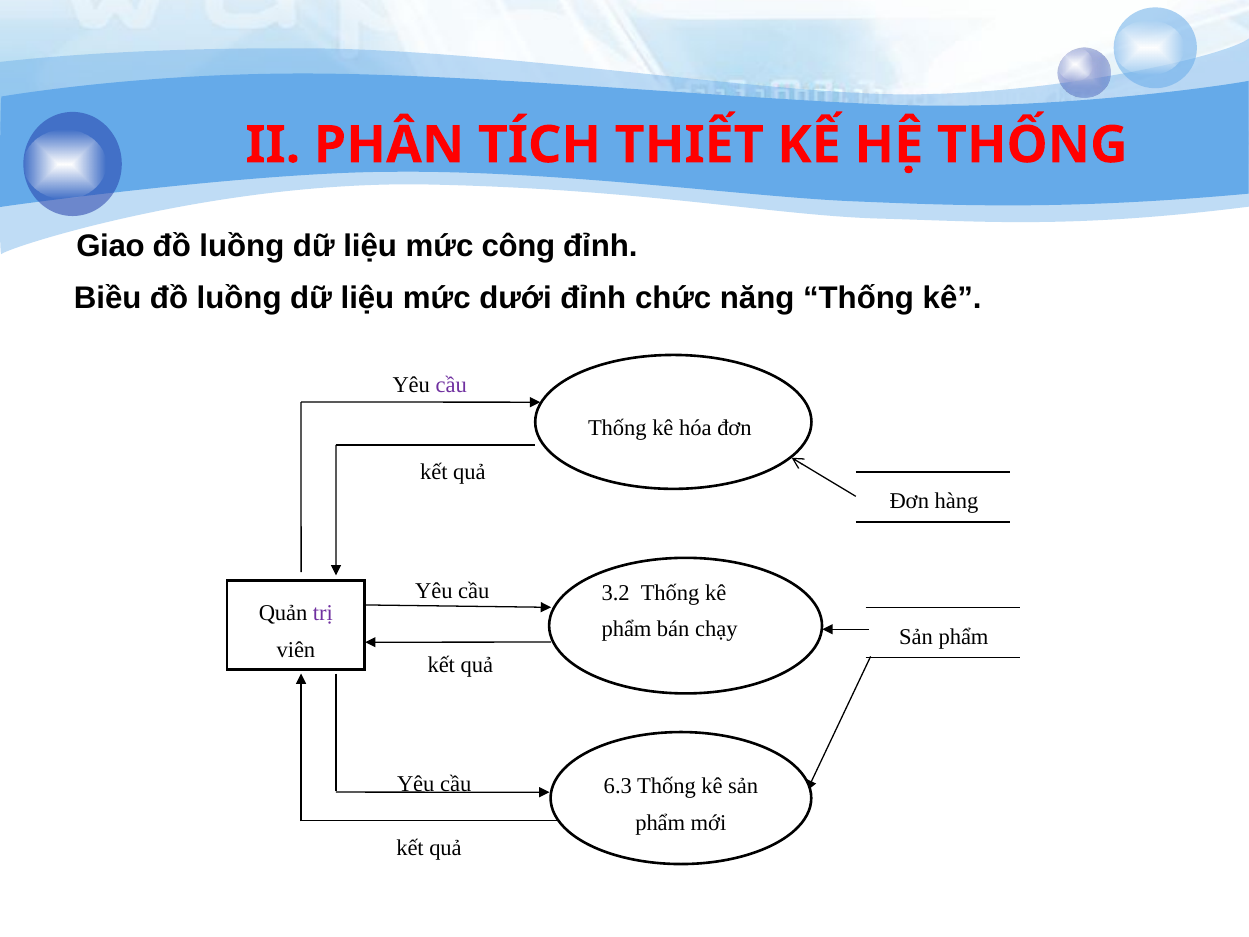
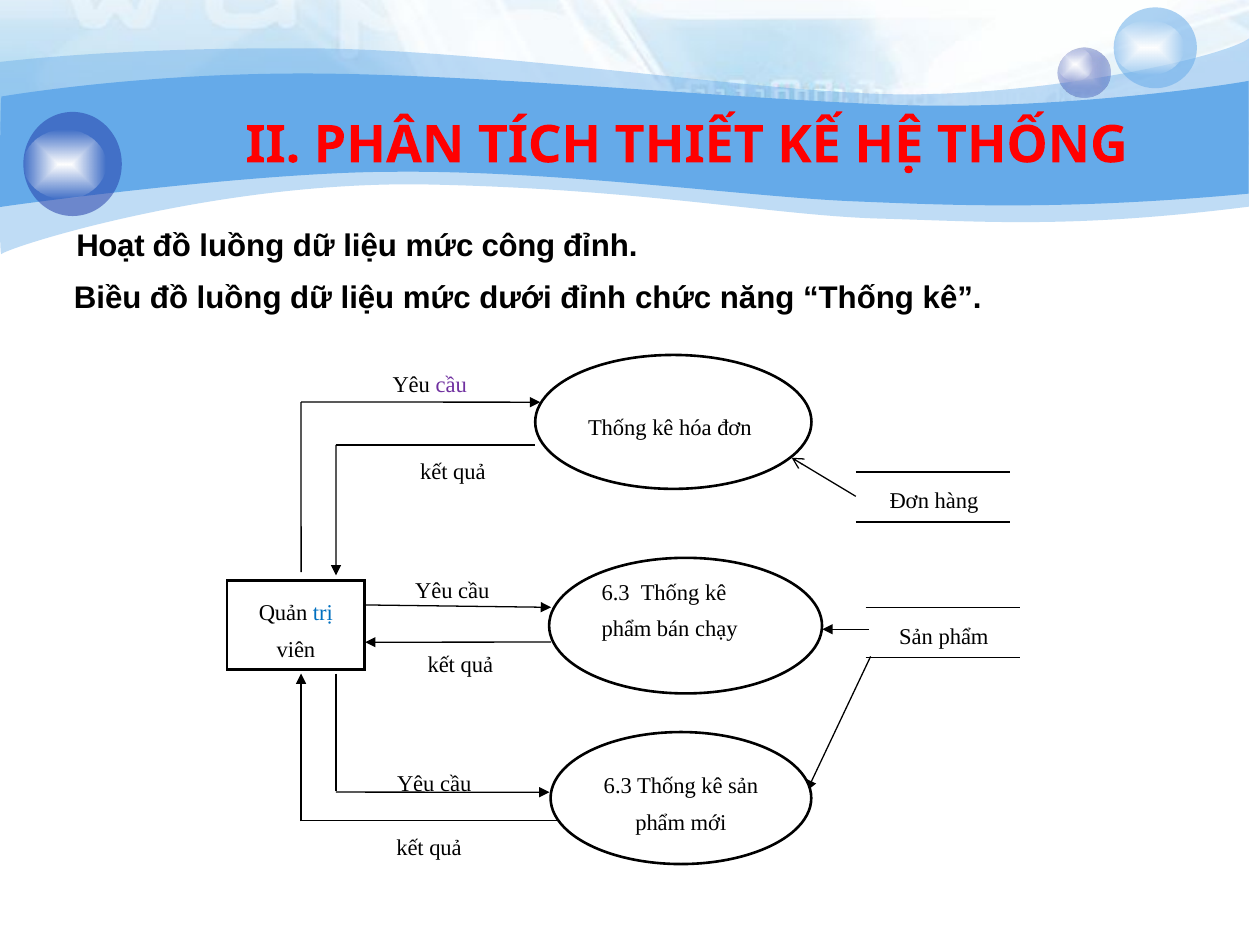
Giao: Giao -> Hoạt (110, 247)
3.2: 3.2 -> 6.3 (616, 593)
trị colour: purple -> blue (323, 613)
